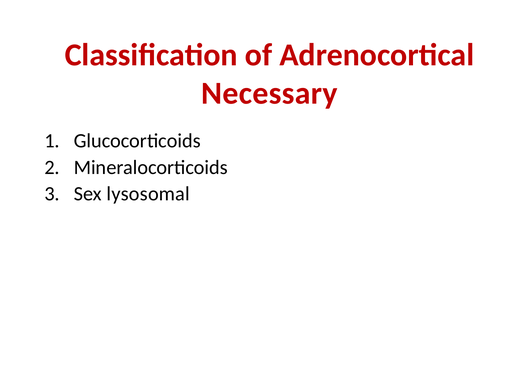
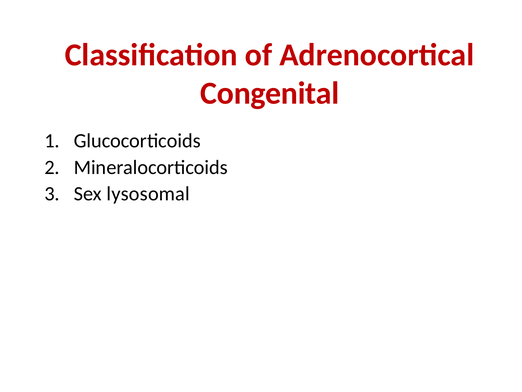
Necessary: Necessary -> Congenital (270, 93)
